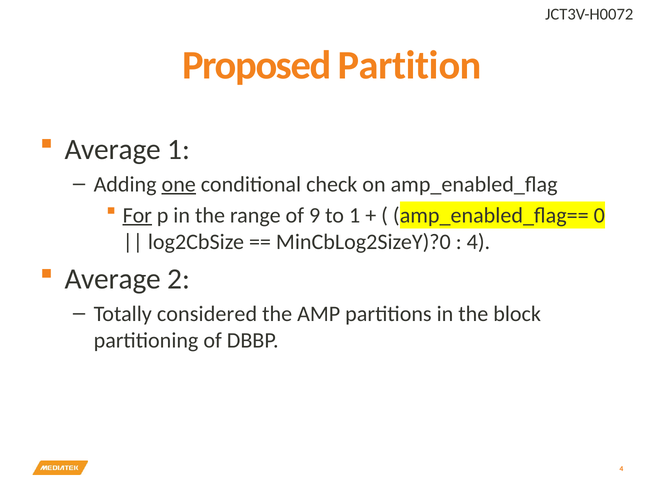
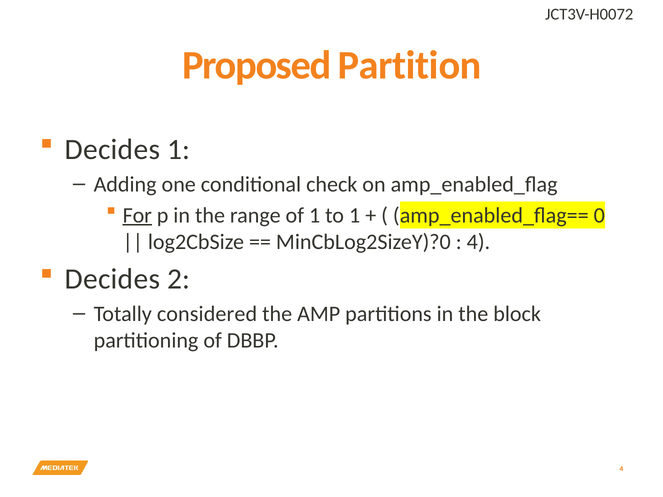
Average: Average -> Decides (113, 150)
one underline: present -> none (179, 184)
of 9: 9 -> 1 (315, 215)
Average: Average -> Decides (113, 279)
